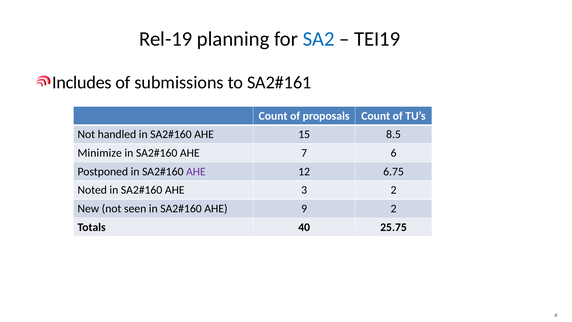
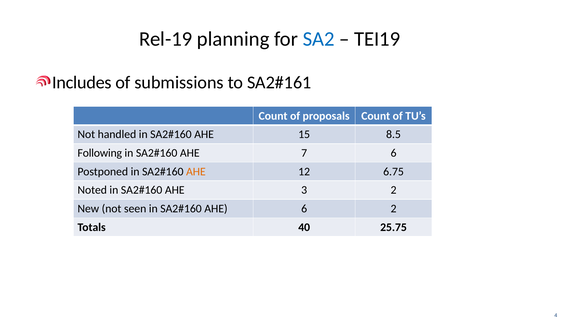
Minimize: Minimize -> Following (100, 153)
AHE colour: purple -> orange (196, 171)
AHE 9: 9 -> 6 (304, 208)
